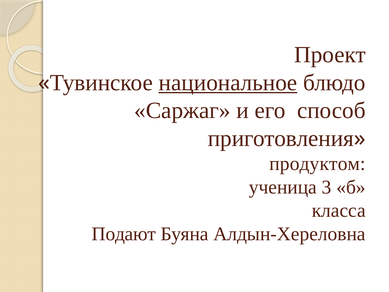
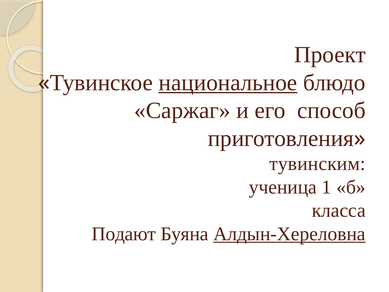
продуктом: продуктом -> тувинским (317, 164)
3: 3 -> 1 (327, 187)
Алдын-Хереловна underline: none -> present (289, 234)
